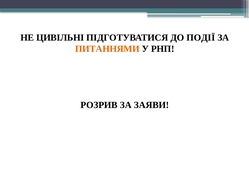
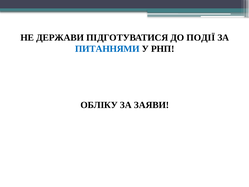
ЦИВІЛЬНІ: ЦИВІЛЬНІ -> ДЕРЖАВИ (60, 38)
ПИТАННЯМИ colour: orange -> blue (107, 49)
РОЗРИВ: РОЗРИВ -> ОБЛІКУ (99, 105)
